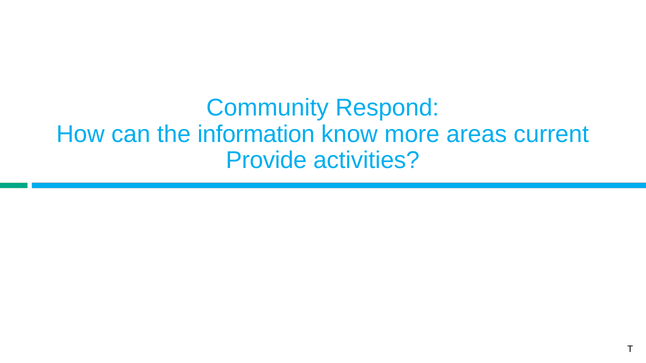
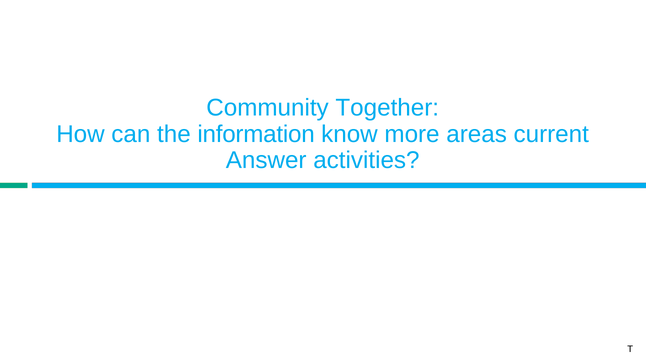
Respond: Respond -> Together (387, 108)
Provide: Provide -> Answer (266, 160)
